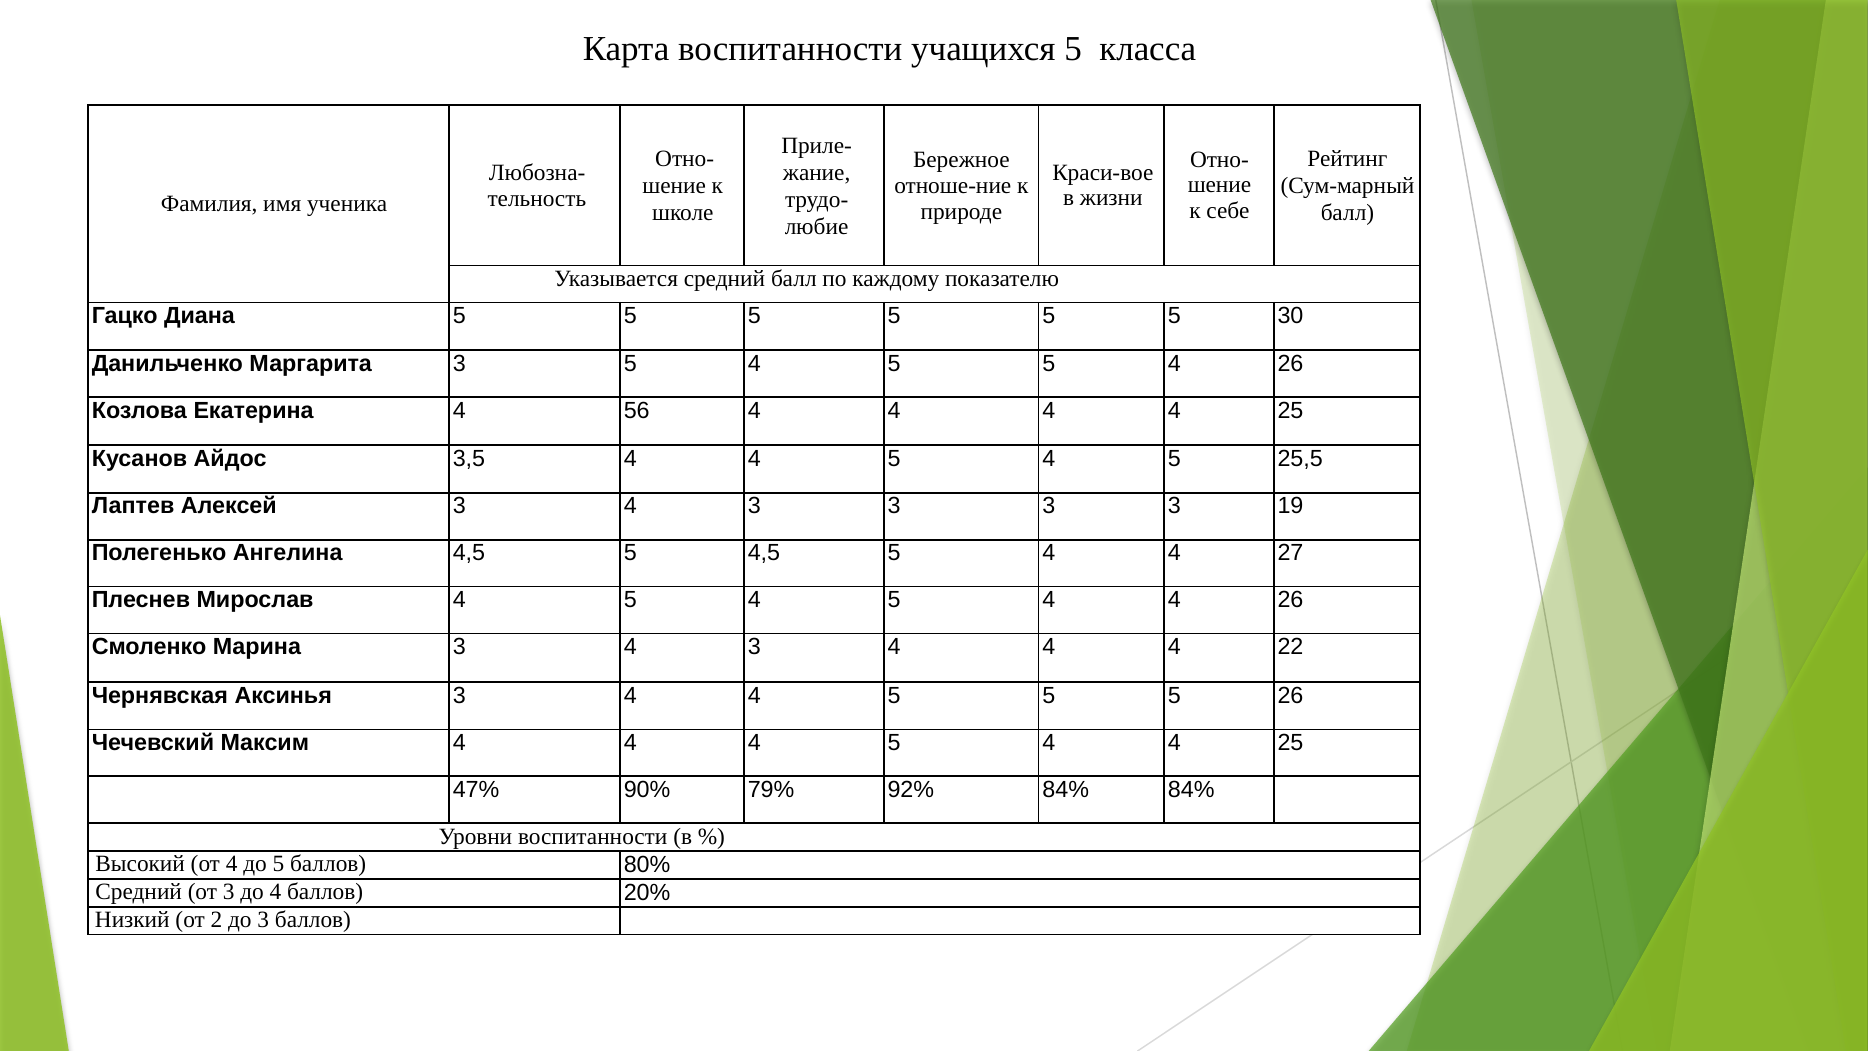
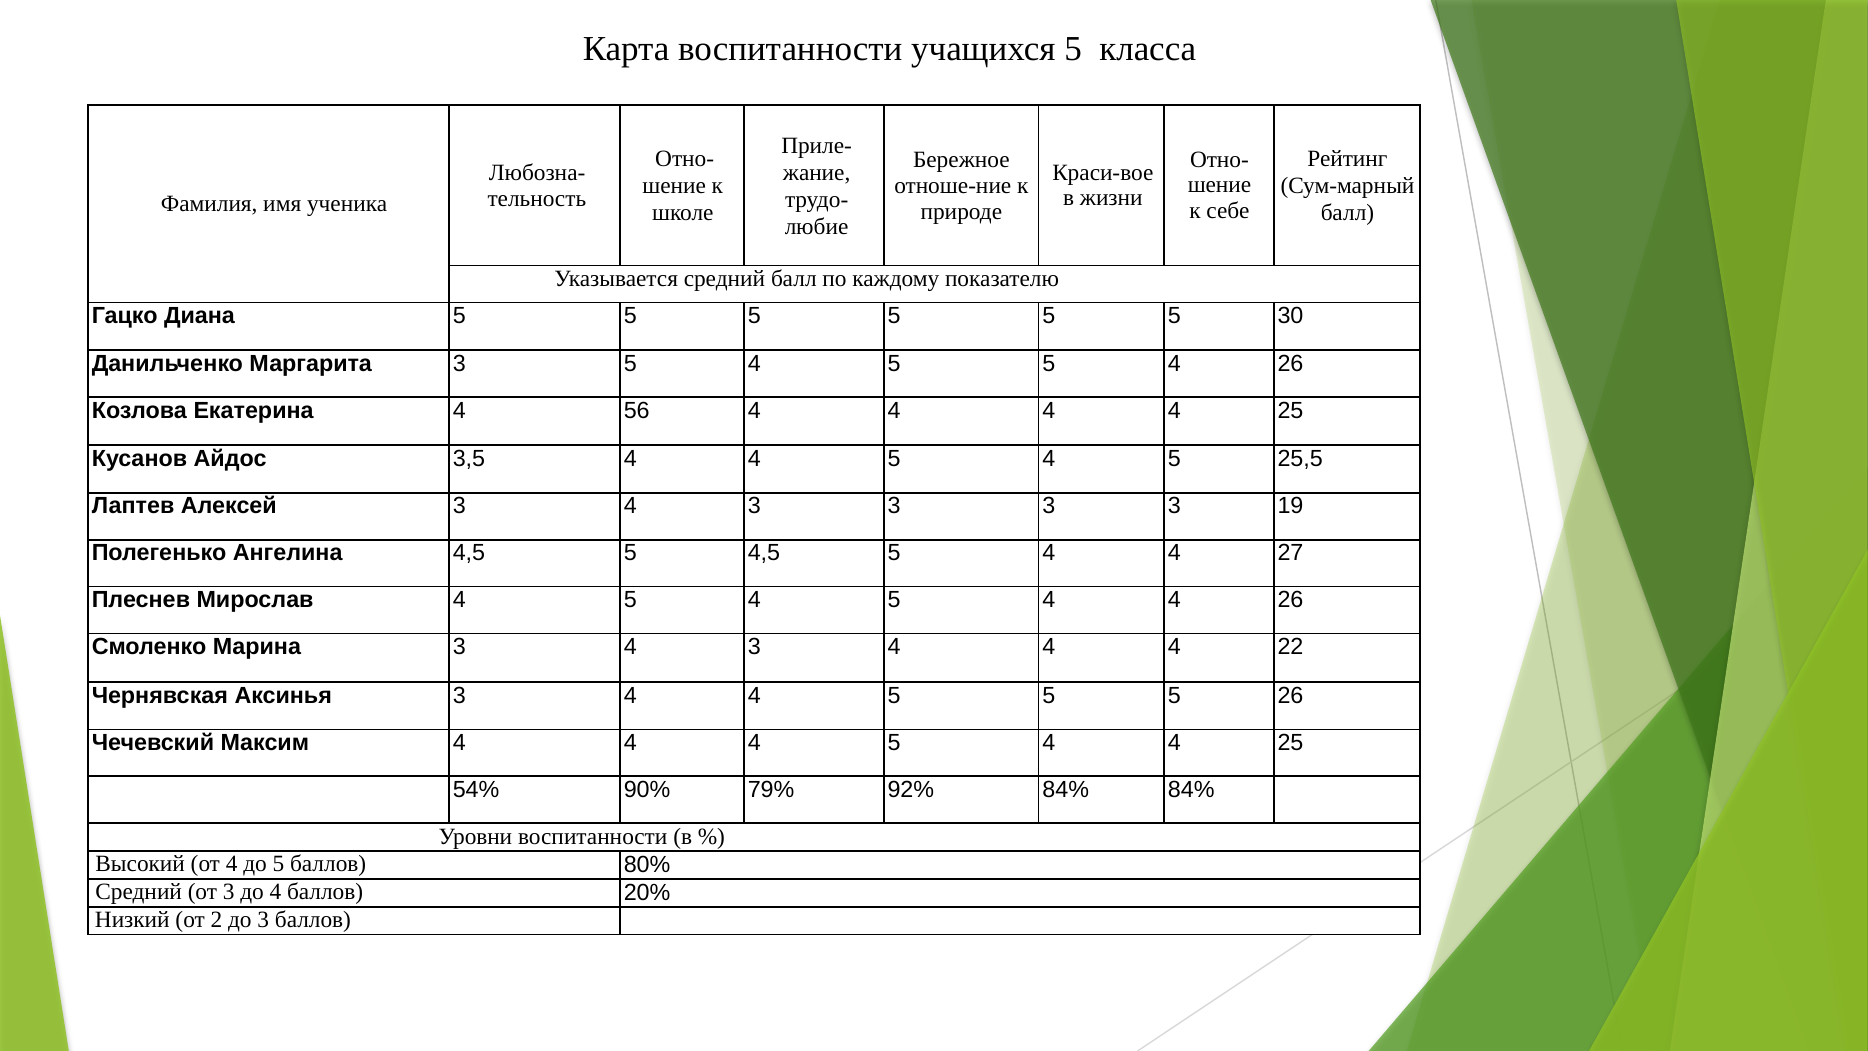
47%: 47% -> 54% (476, 790)
